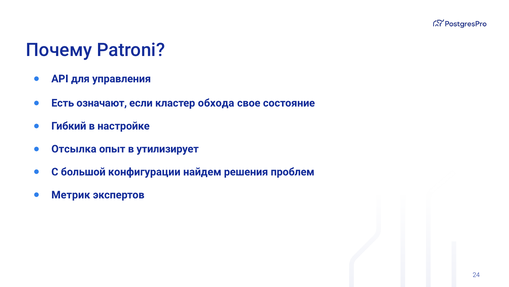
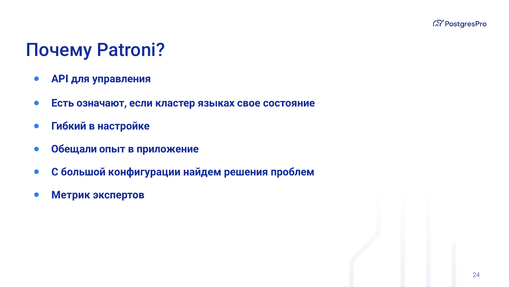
обхода: обхода -> языках (216, 103)
Отсылка: Отсылка -> Обещали (74, 149)
утилизирует: утилизирует -> приложение (168, 149)
